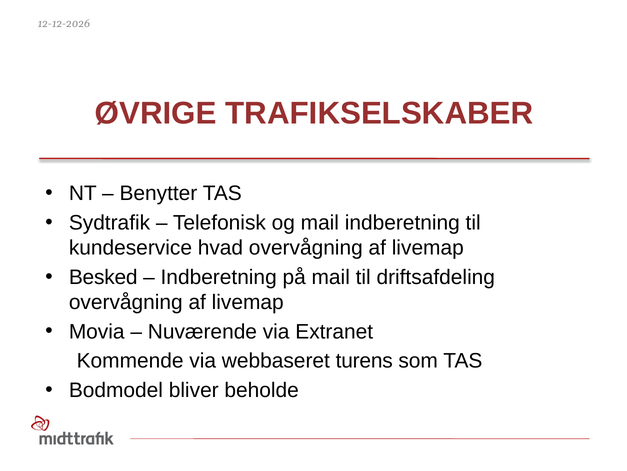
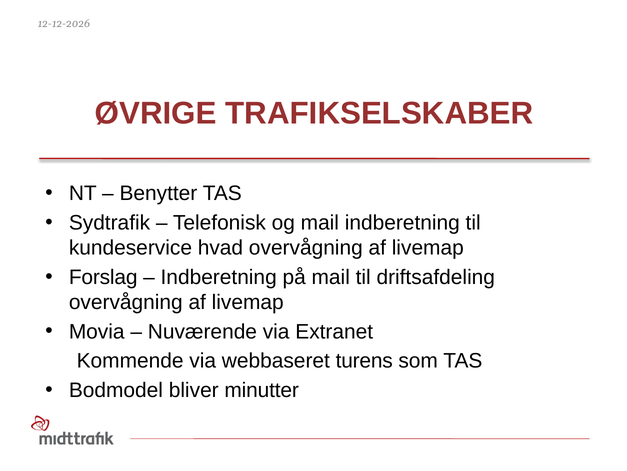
Besked: Besked -> Forslag (103, 277)
beholde: beholde -> minutter (262, 390)
